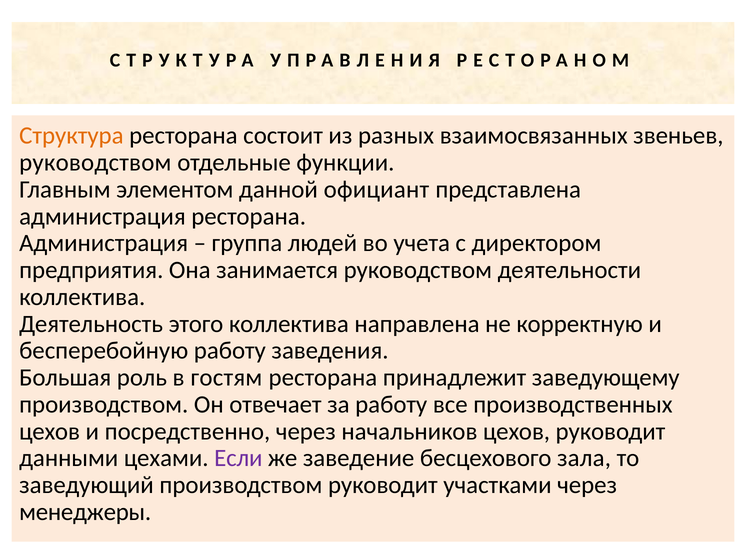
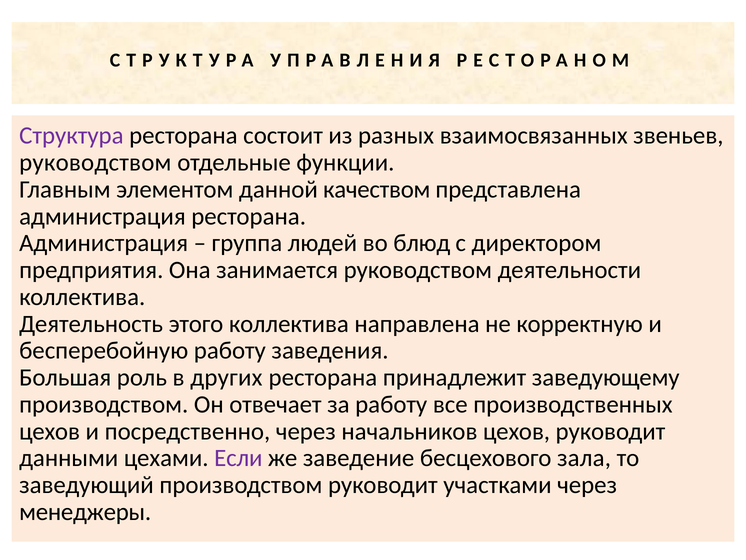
Структура colour: orange -> purple (71, 136)
официант: официант -> качеством (377, 189)
учета: учета -> блюд (422, 243)
гостям: гостям -> других (226, 377)
